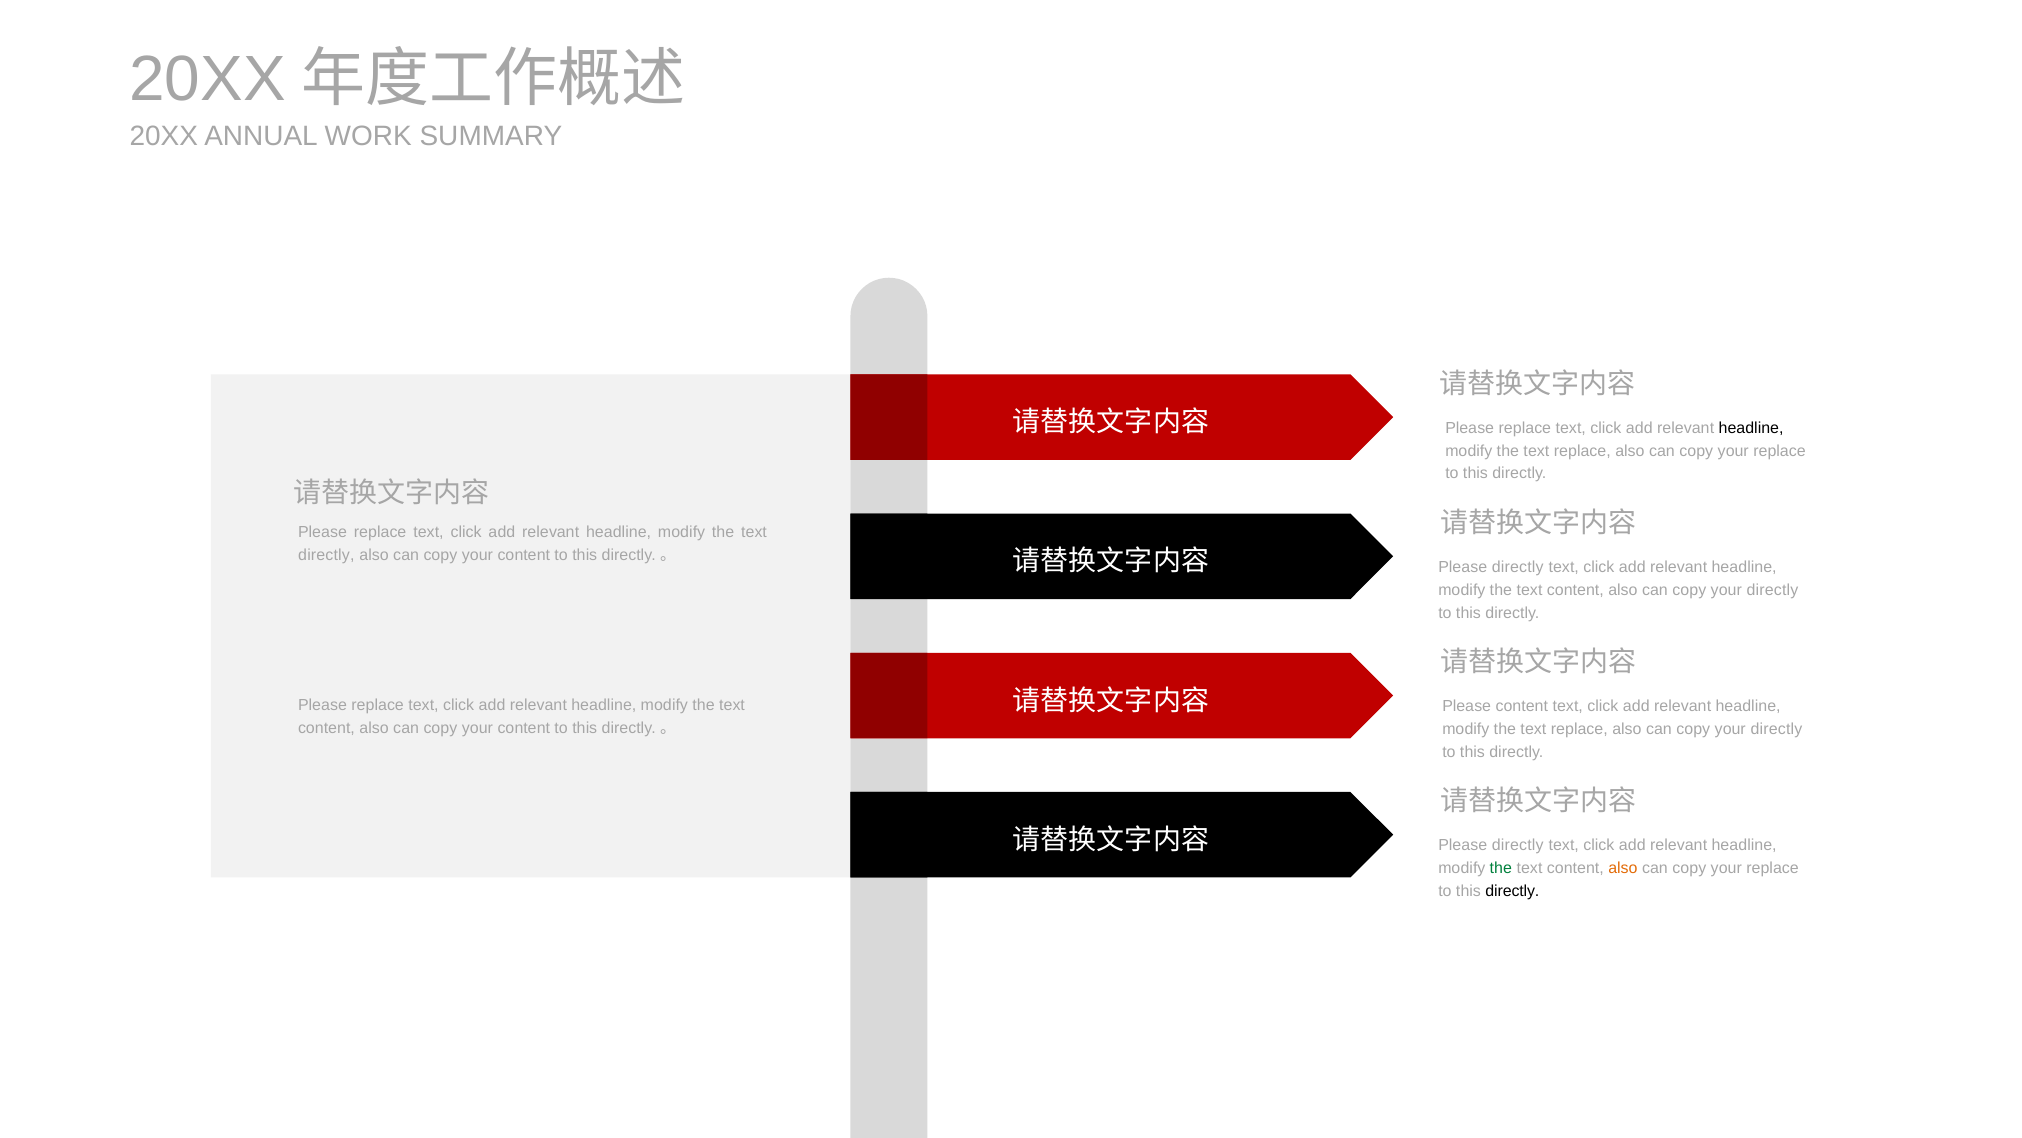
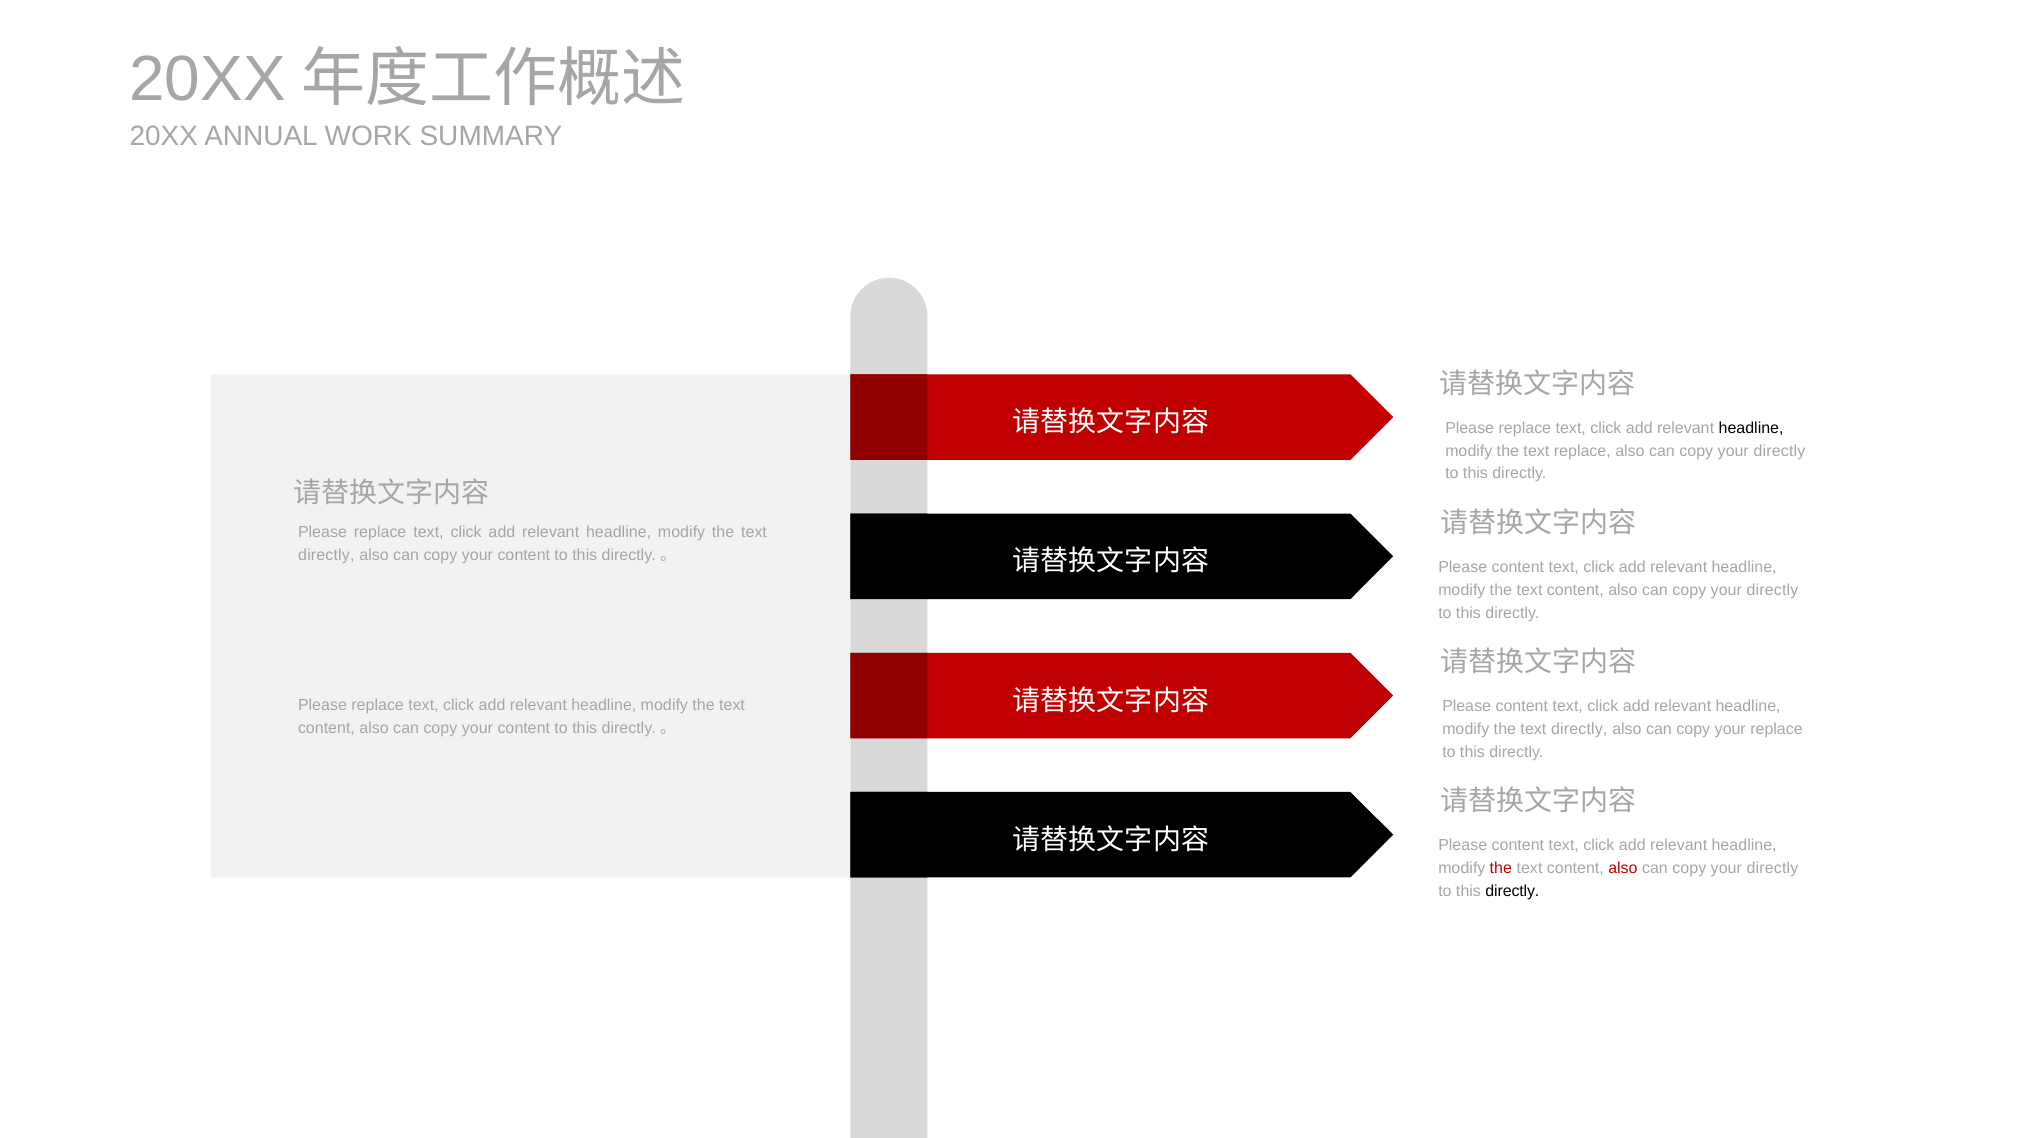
replace: replace -> directly (1779, 450)
directly: directly -> content (1518, 567)
replace: replace -> directly (1579, 729)
directly: directly -> replace (1777, 729)
directly: directly -> content (1518, 845)
the colour: green -> red (1501, 868)
also colour: orange -> red (1623, 868)
replace: replace -> directly (1772, 868)
